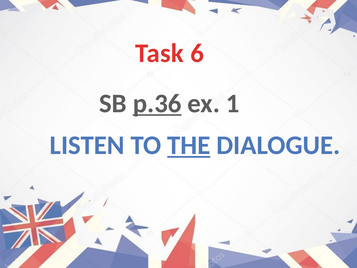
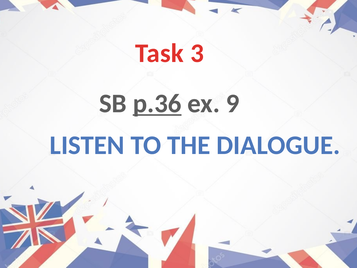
6: 6 -> 3 (197, 53)
1: 1 -> 9 (233, 103)
THE underline: present -> none (189, 145)
